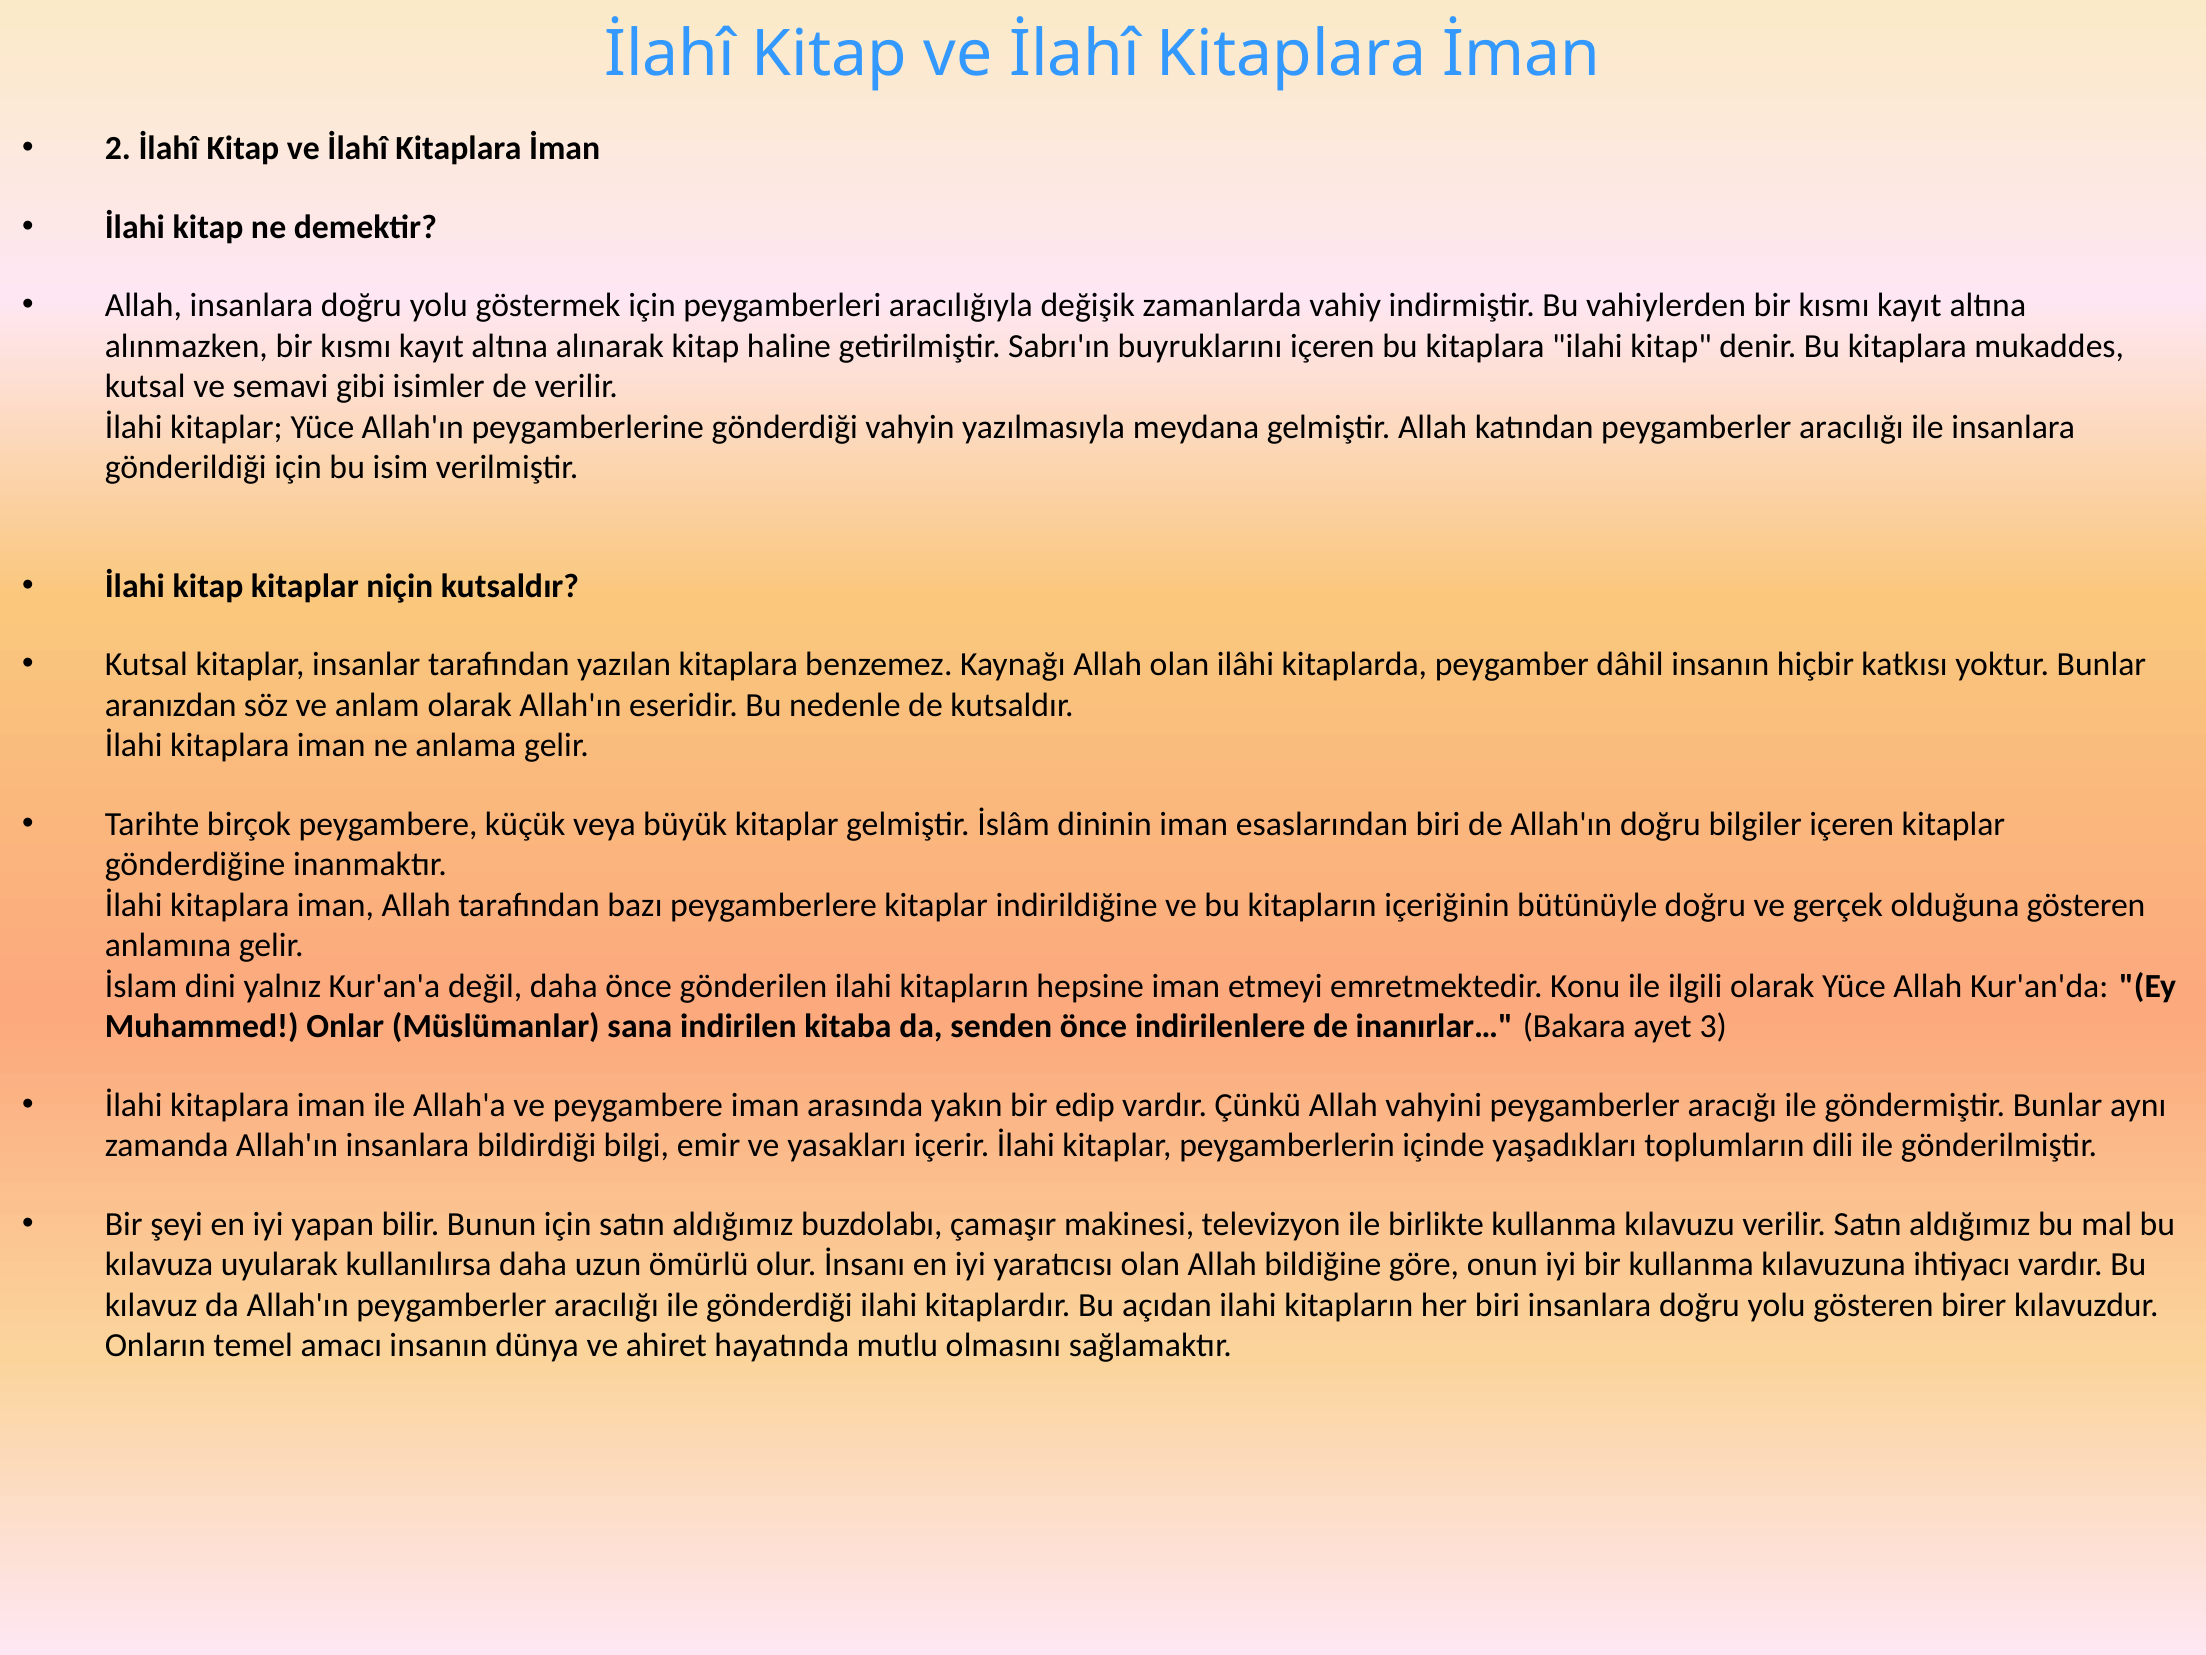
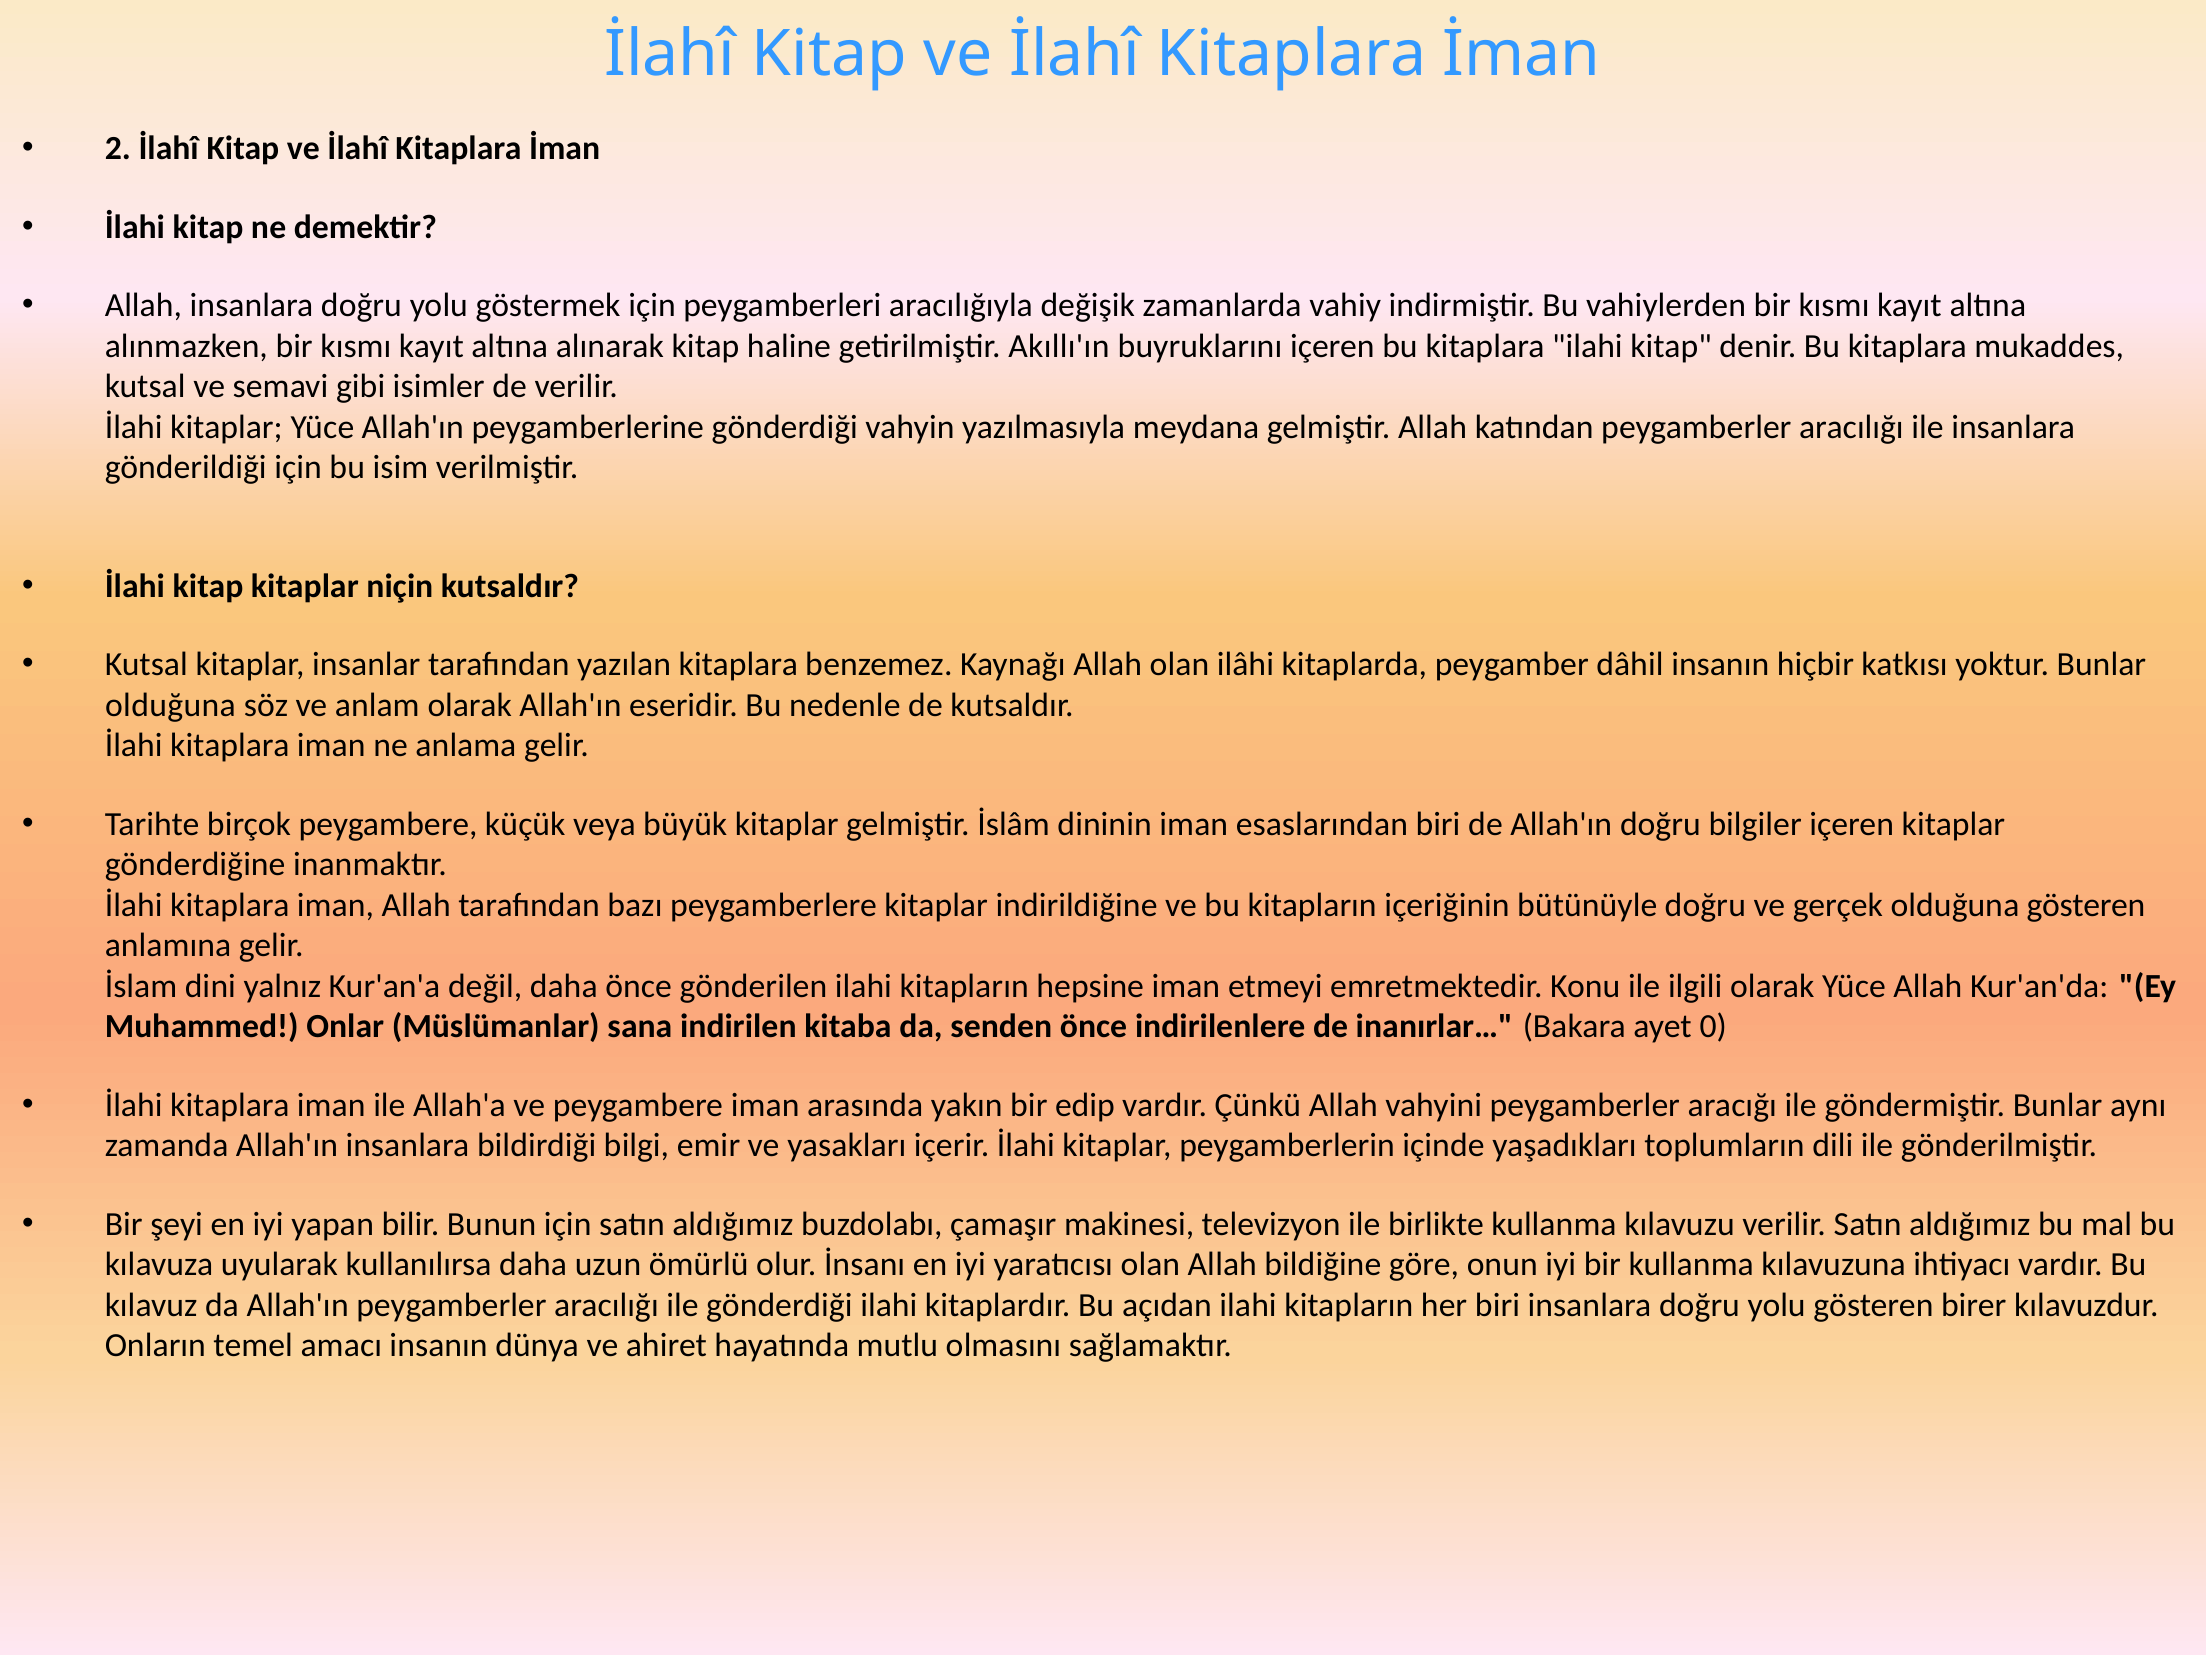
Sabrı'ın: Sabrı'ın -> Akıllı'ın (1059, 346)
aranızdan: aranızdan -> olduğuna (170, 705)
3: 3 -> 0 (1713, 1026)
